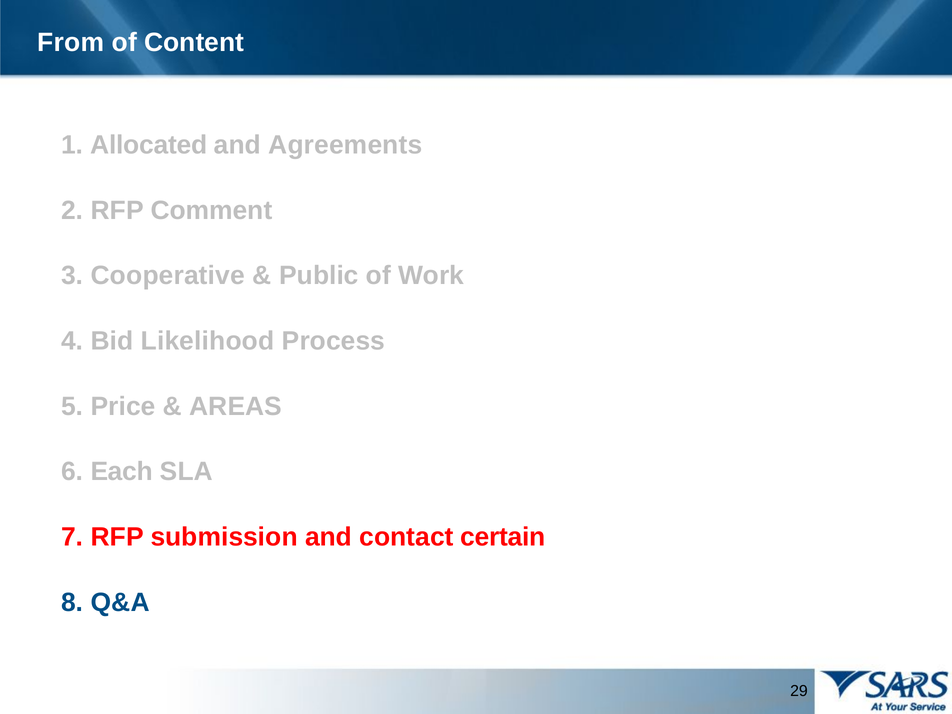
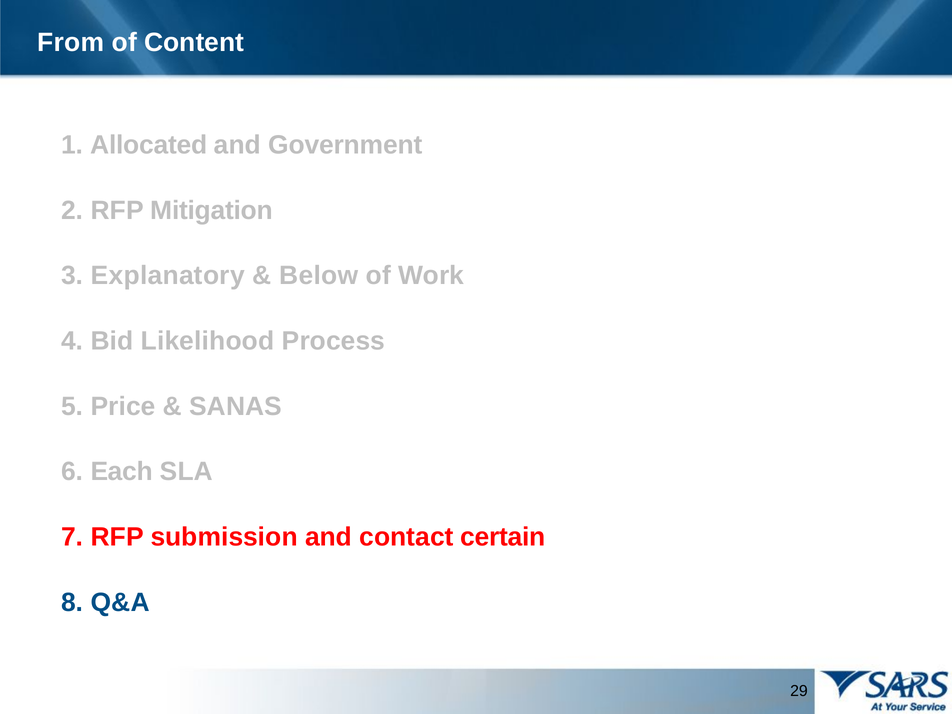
Agreements: Agreements -> Government (346, 145)
Comment: Comment -> Mitigation (212, 210)
Cooperative: Cooperative -> Explanatory (168, 276)
Public: Public -> Below (319, 276)
AREAS: AREAS -> SANAS (236, 406)
